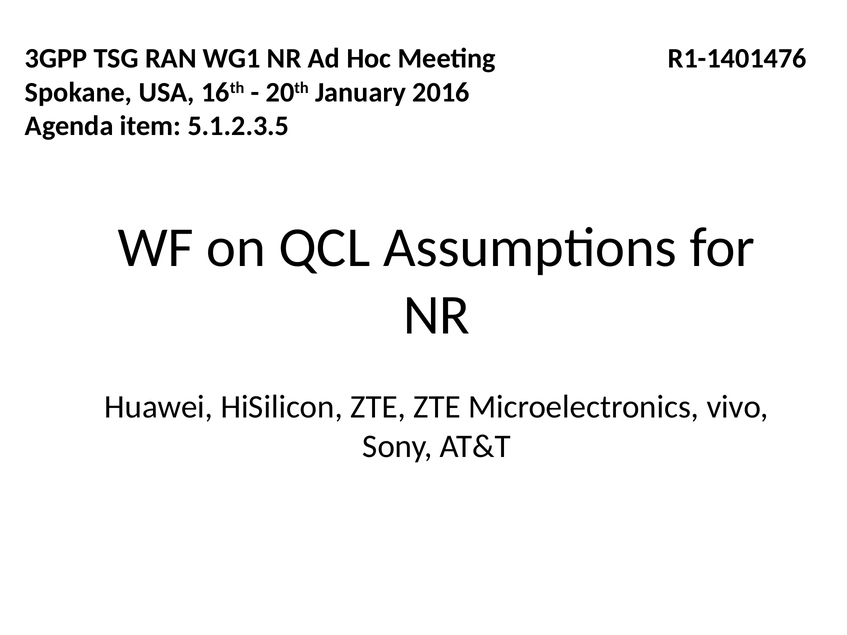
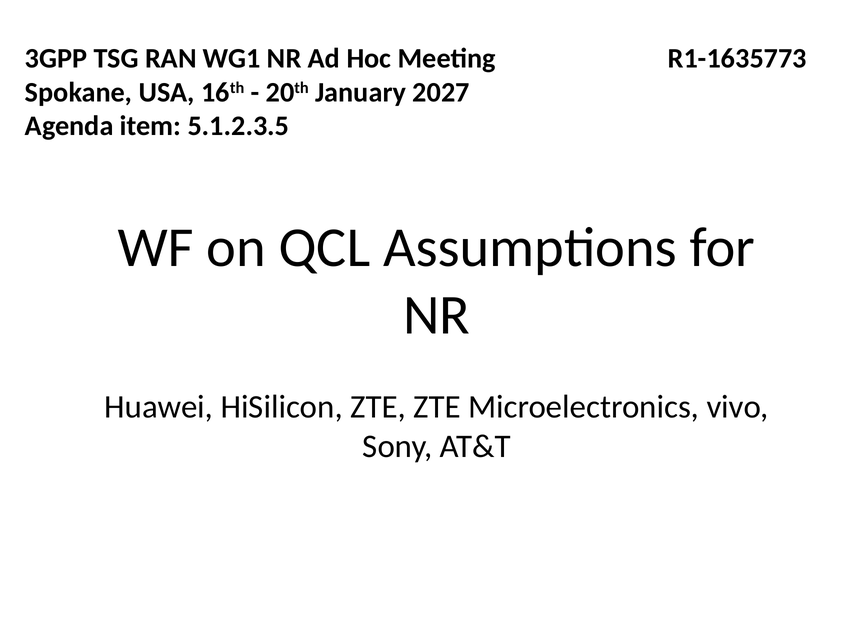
R1-1401476: R1-1401476 -> R1-1635773 (737, 58)
2016: 2016 -> 2027 (441, 92)
